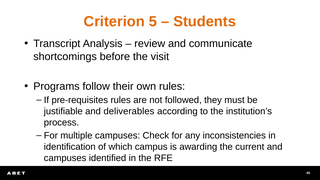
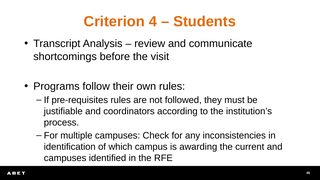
5: 5 -> 4 (153, 22)
deliverables: deliverables -> coordinators (129, 111)
